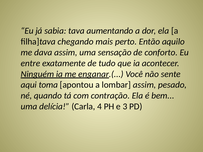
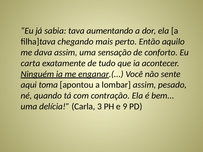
entre: entre -> carta (30, 63)
4: 4 -> 3 (100, 107)
3: 3 -> 9 (125, 107)
